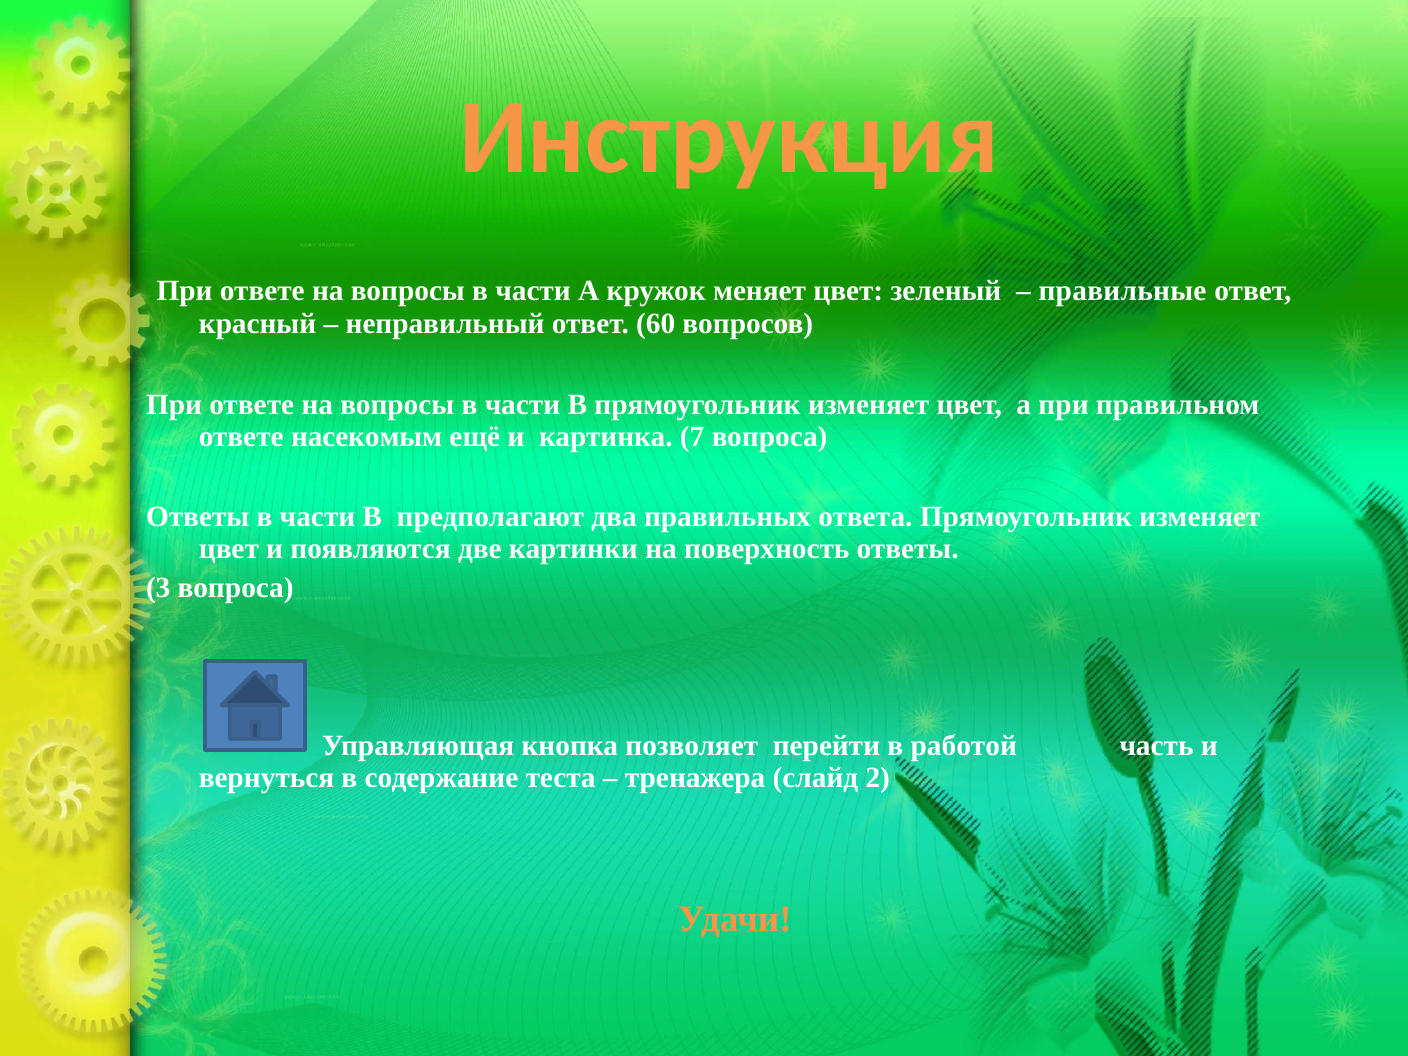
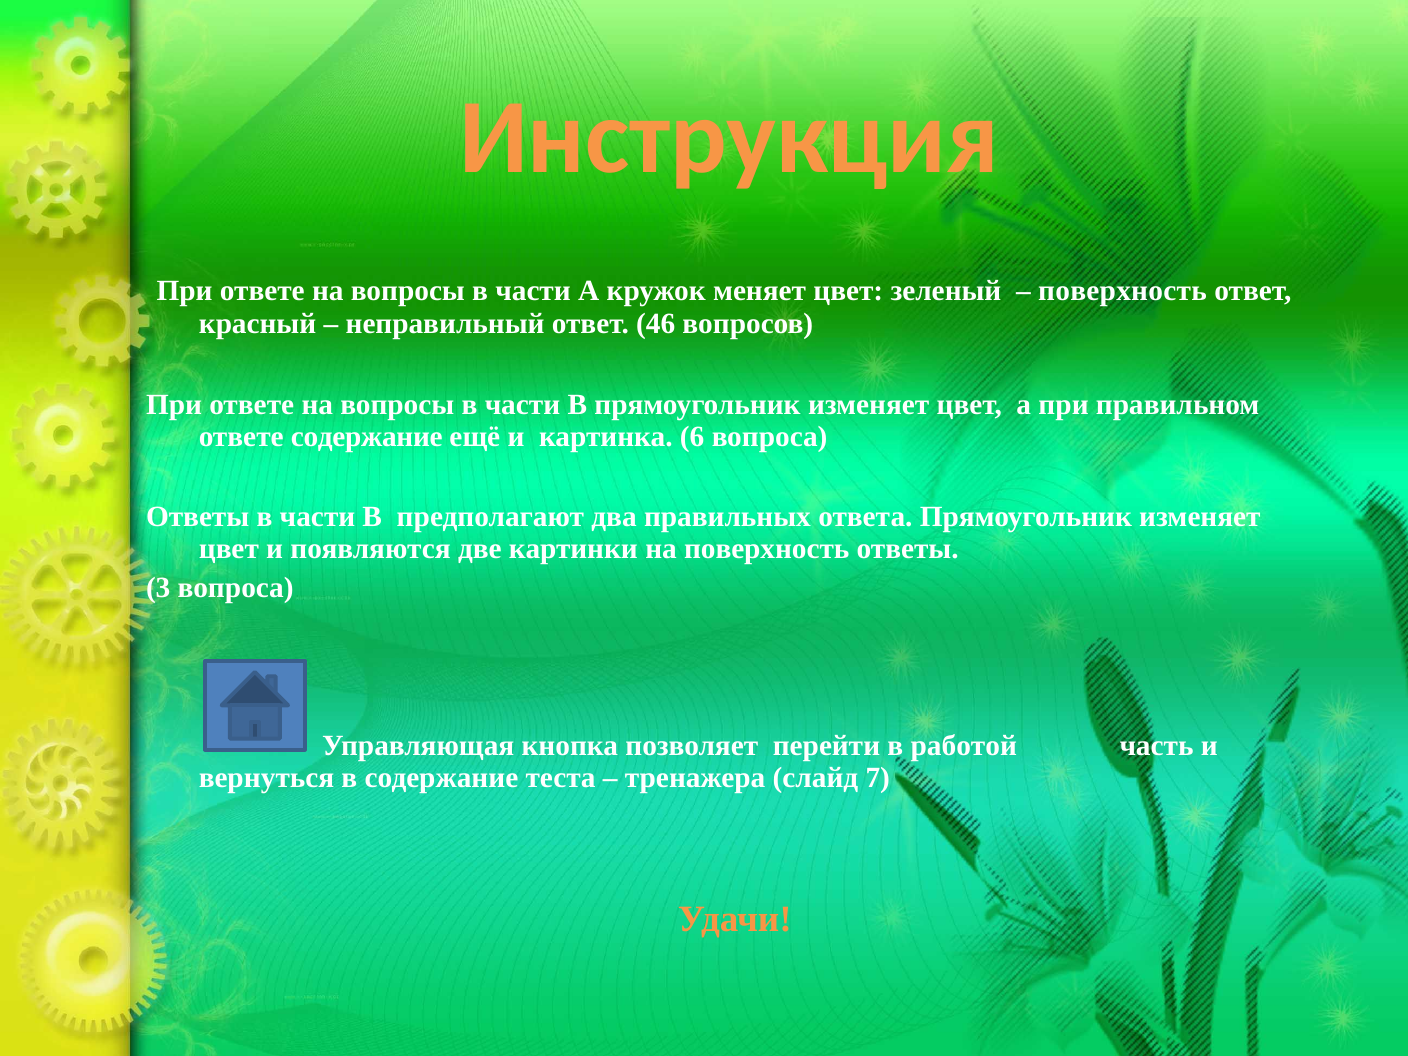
правильные: правильные -> поверхность (1122, 291)
60: 60 -> 46 (656, 324)
ответе насекомым: насекомым -> содержание (367, 436)
7: 7 -> 6 (692, 436)
2: 2 -> 7 (878, 778)
